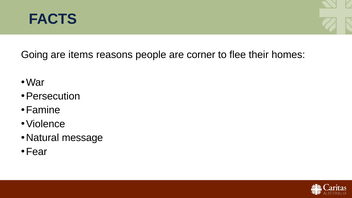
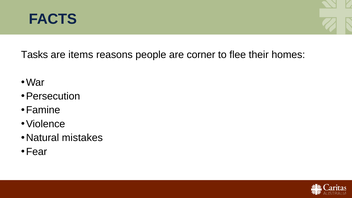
Going: Going -> Tasks (35, 55)
message: message -> mistakes (82, 138)
